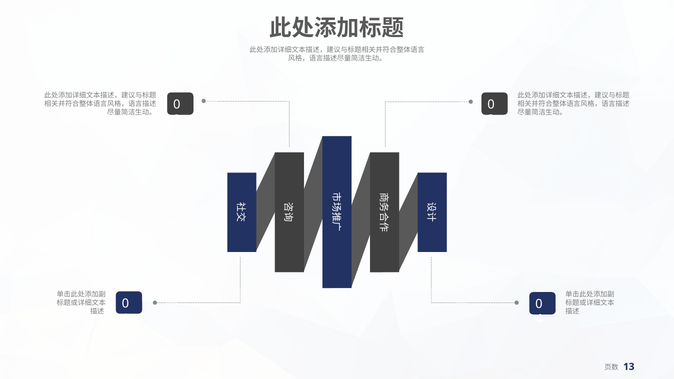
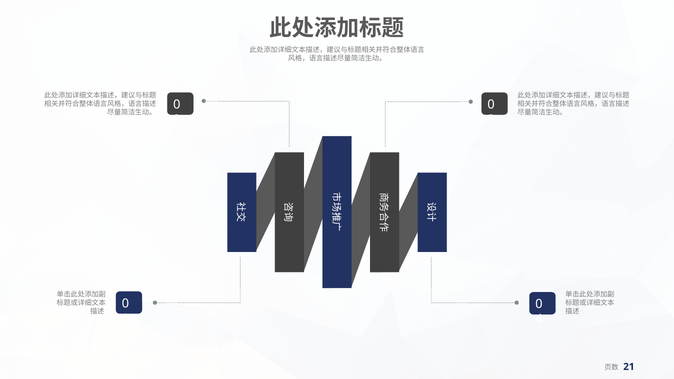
13: 13 -> 21 (629, 367)
